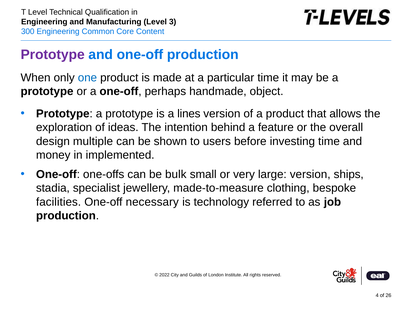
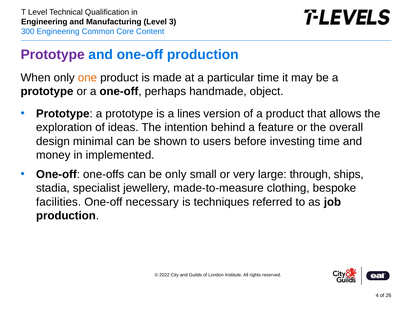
one colour: blue -> orange (87, 78)
multiple: multiple -> minimal (93, 141)
be bulk: bulk -> only (176, 174)
large version: version -> through (310, 174)
technology: technology -> techniques (221, 202)
